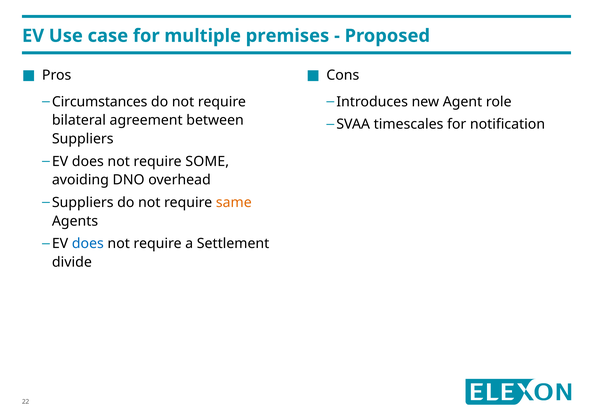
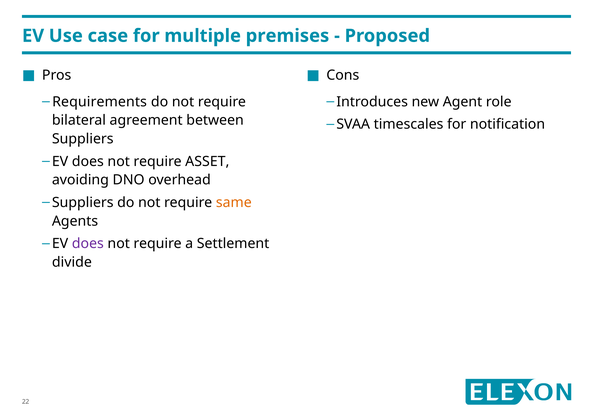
Circumstances: Circumstances -> Requirements (100, 102)
SOME: SOME -> ASSET (207, 161)
does colour: blue -> purple (88, 244)
